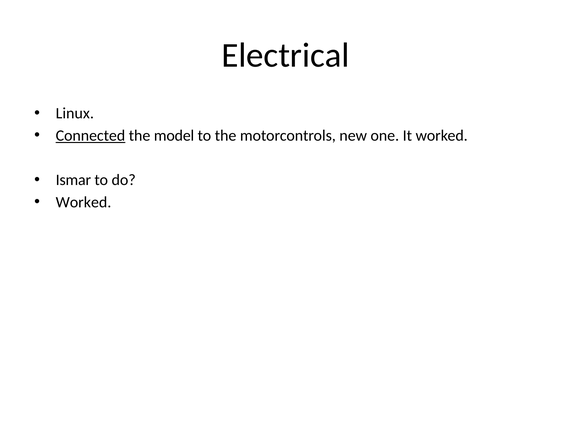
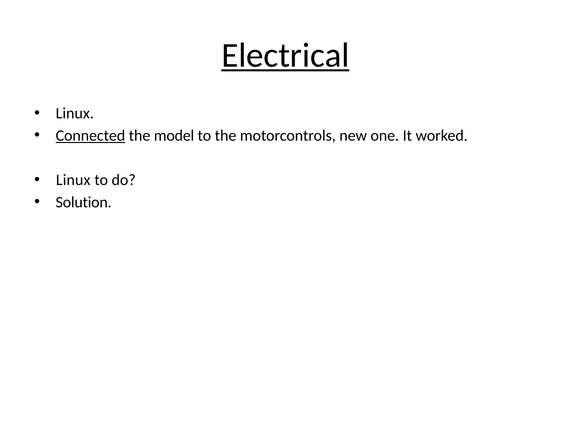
Electrical underline: none -> present (285, 55)
Ismar: Ismar -> Linux (73, 180)
Worked: Worked -> Solution (84, 202)
